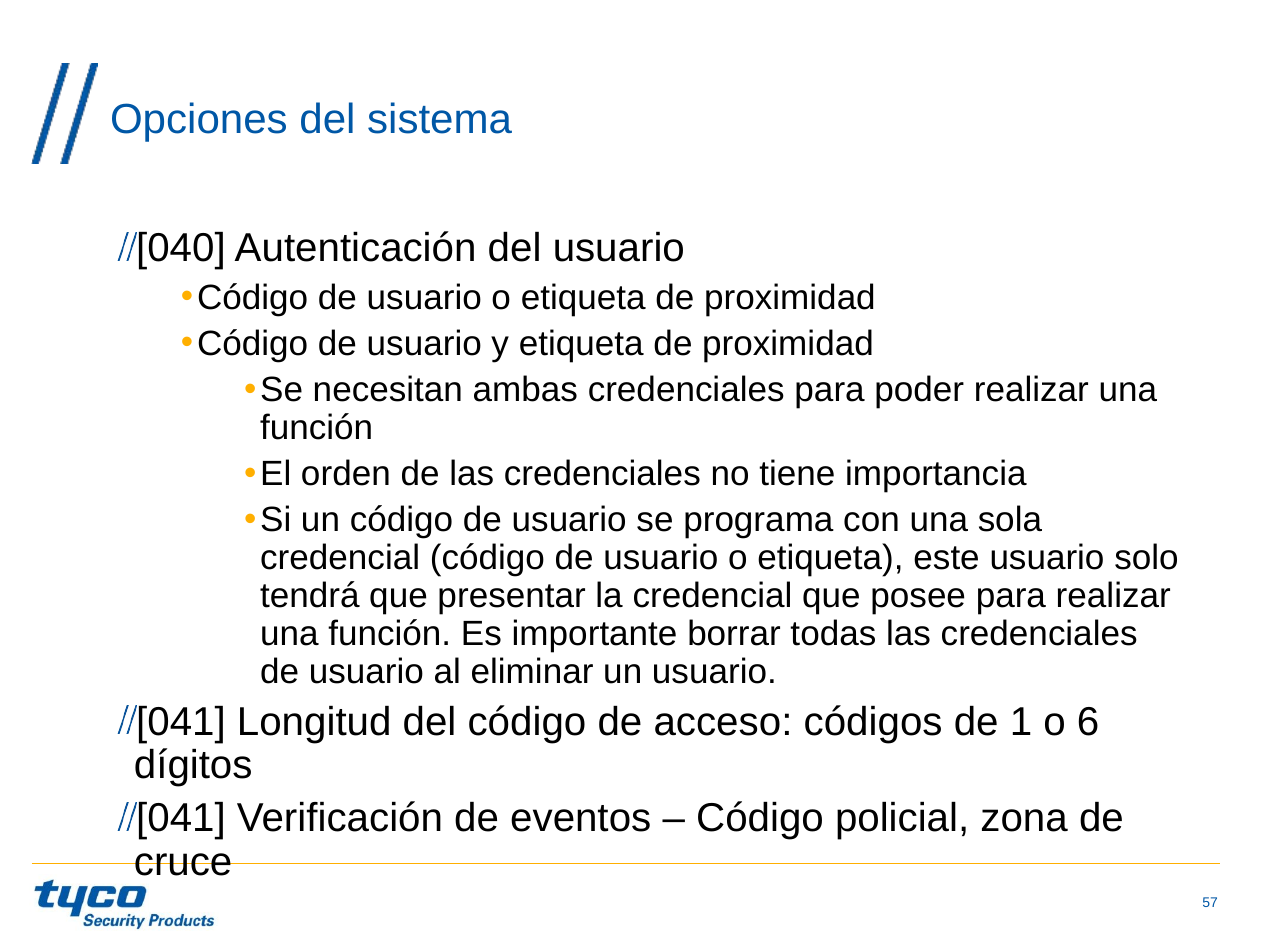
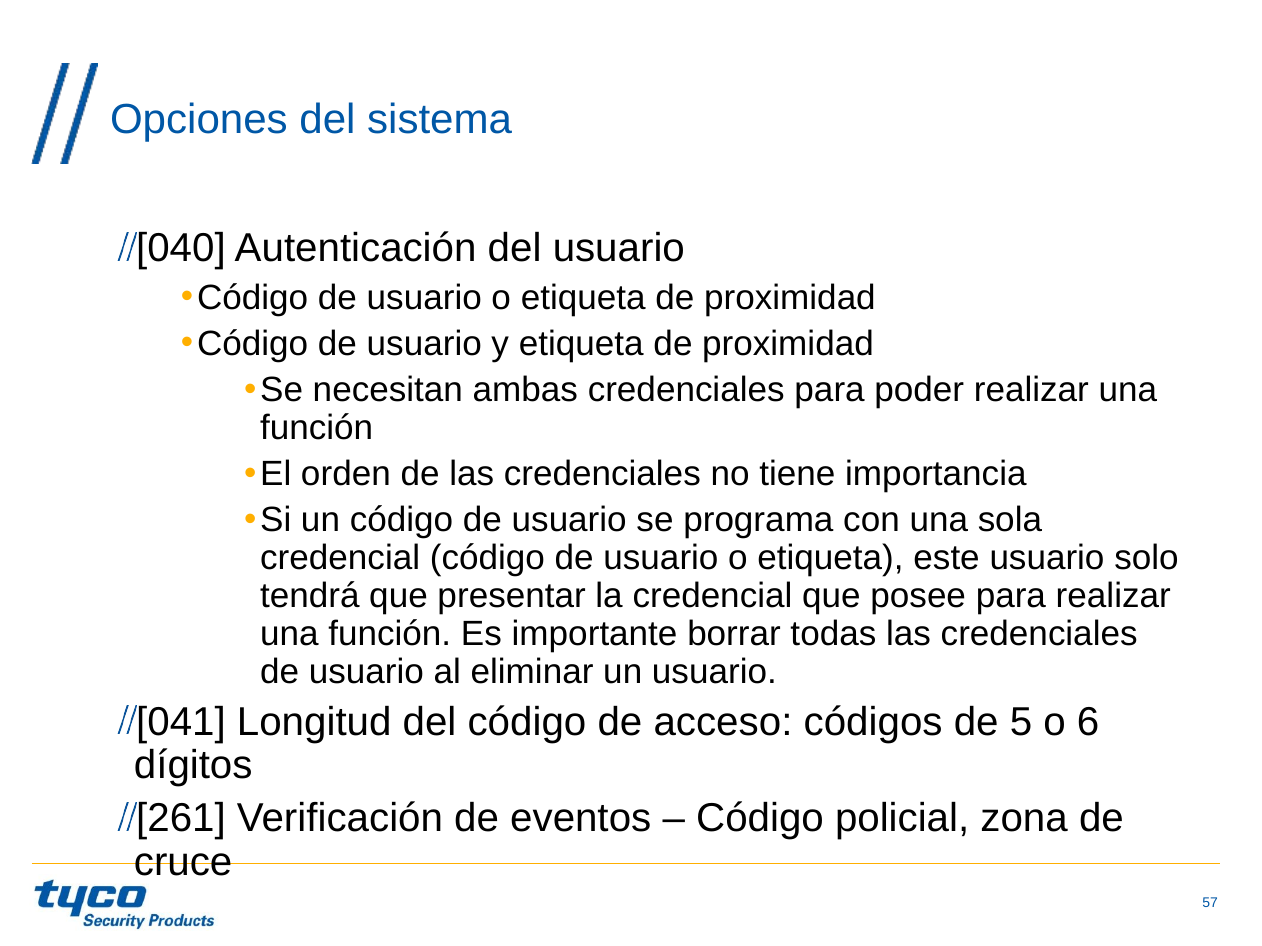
1: 1 -> 5 (1021, 722)
041: 041 -> 261 (181, 819)
